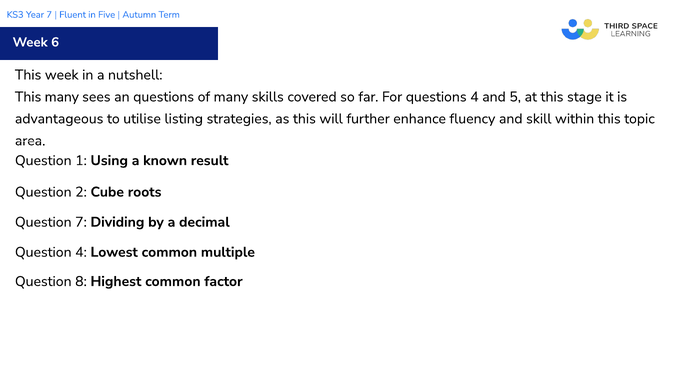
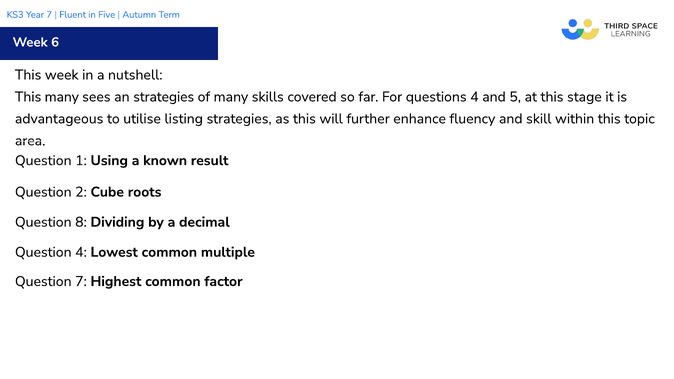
an questions: questions -> strategies (164, 97)
Question 7: 7 -> 8 (81, 222)
Question 8: 8 -> 7 (81, 281)
